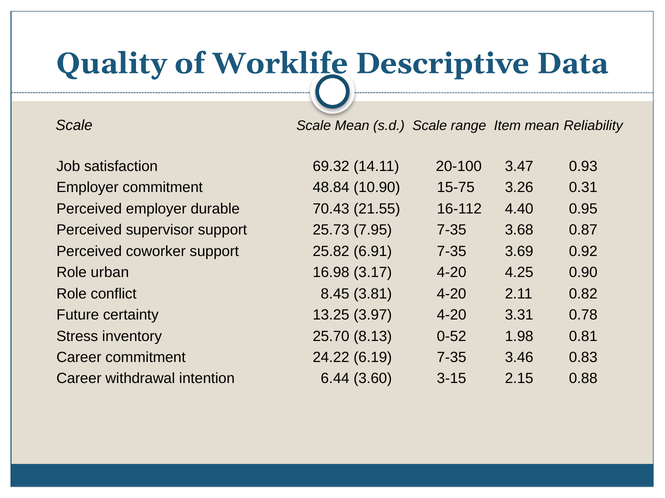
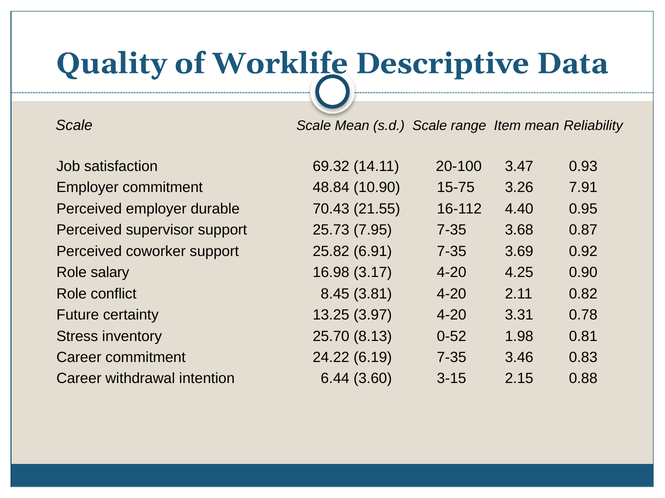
0.31: 0.31 -> 7.91 (583, 188)
urban: urban -> salary (110, 273)
